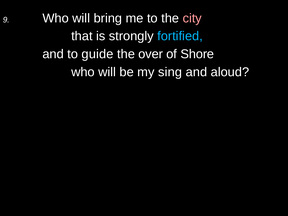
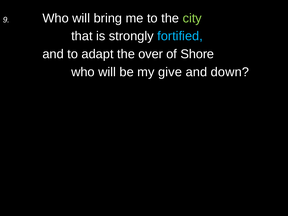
city colour: pink -> light green (192, 18)
guide: guide -> adapt (98, 54)
sing: sing -> give (170, 72)
aloud: aloud -> down (230, 72)
